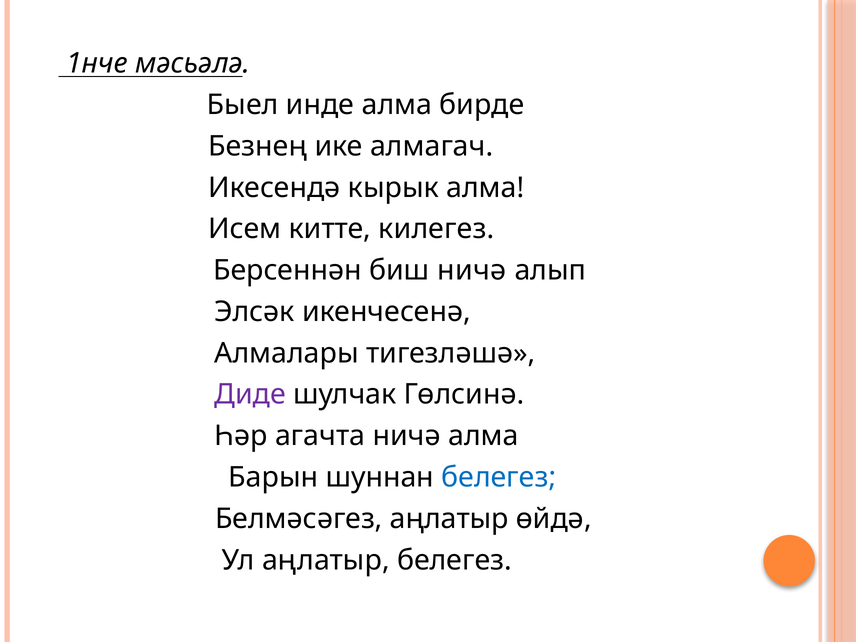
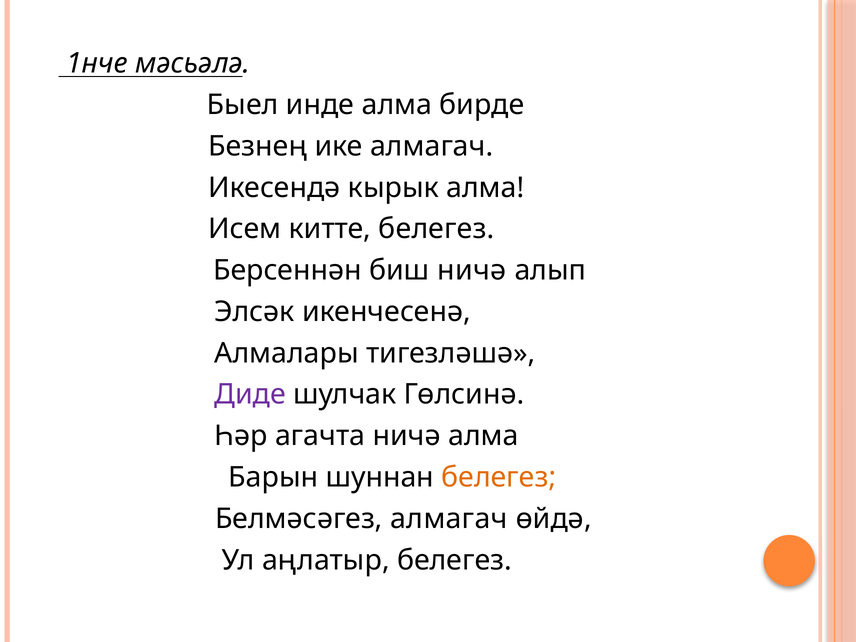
китте килегез: килегез -> белегез (436, 229)
белегез colour: blue -> orange (499, 477)
Белмәсәгез аңлатыр: аңлатыр -> алмагач (449, 519)
